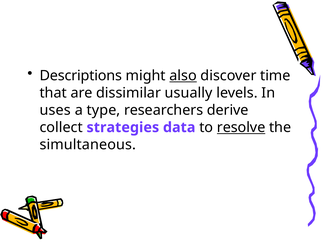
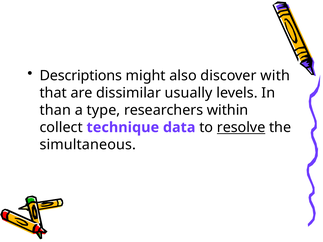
also underline: present -> none (183, 76)
time: time -> with (275, 76)
uses: uses -> than (55, 110)
derive: derive -> within (228, 110)
strategies: strategies -> technique (123, 128)
